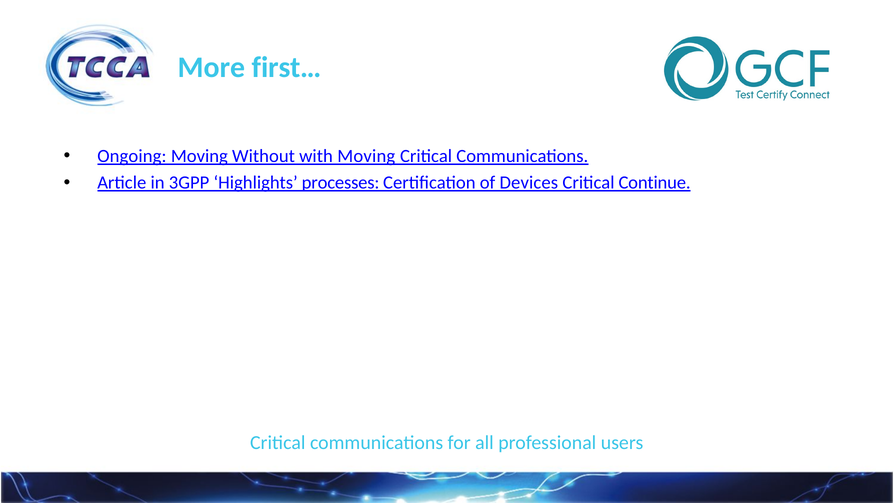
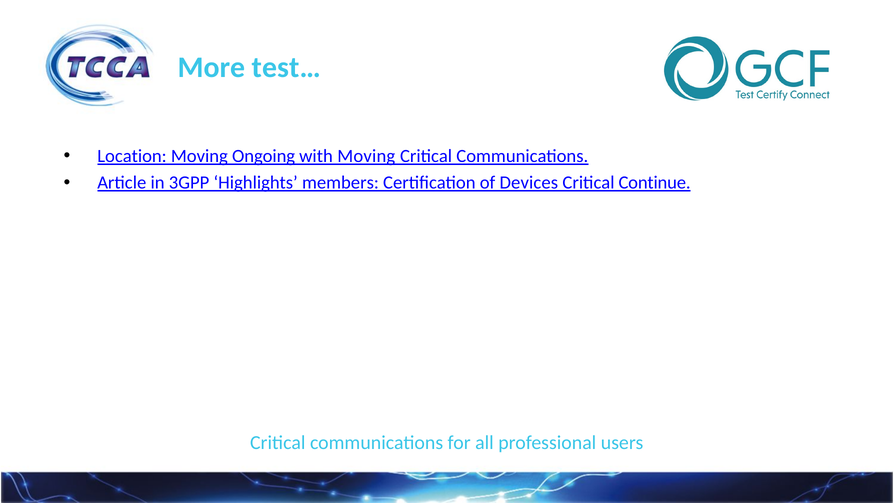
first…: first… -> test… (286, 68)
Ongoing: Ongoing -> Location (132, 156)
Without: Without -> Ongoing (264, 156)
processes: processes -> members (340, 183)
